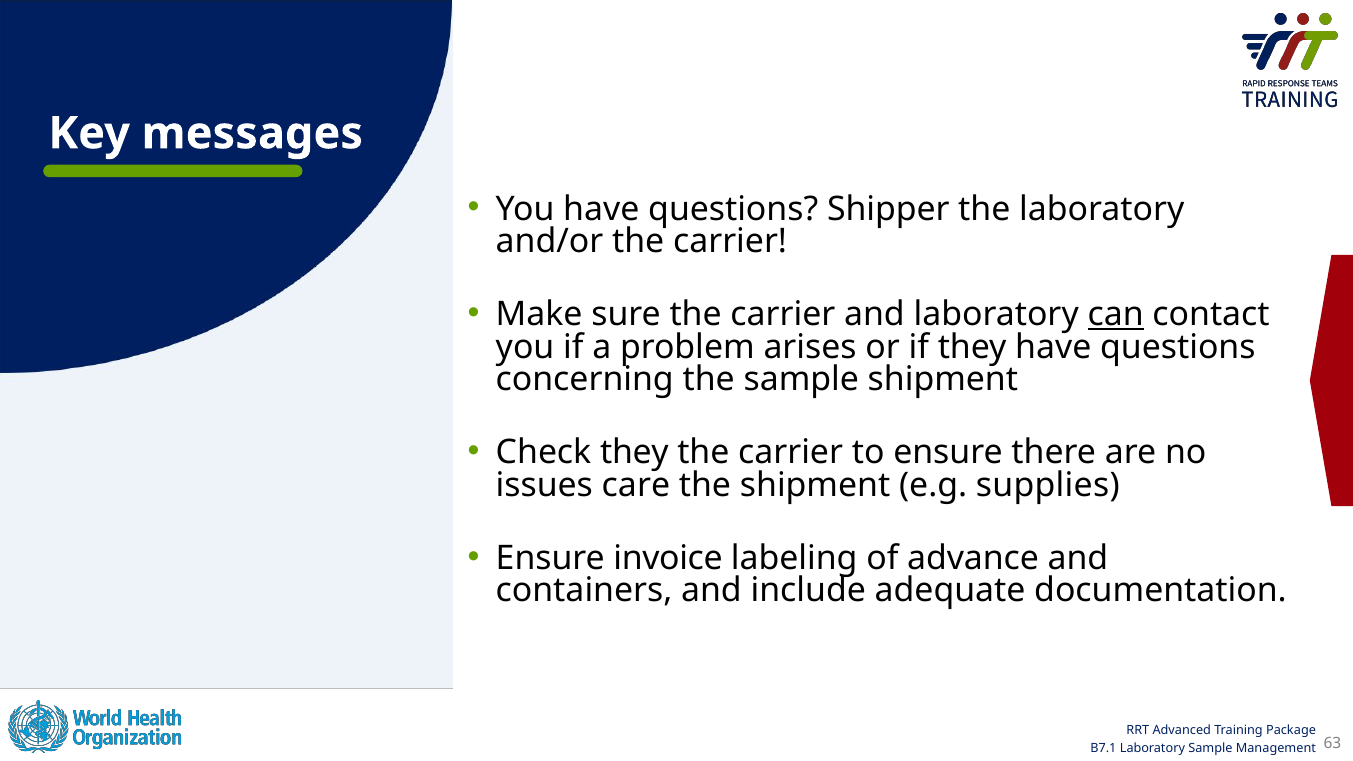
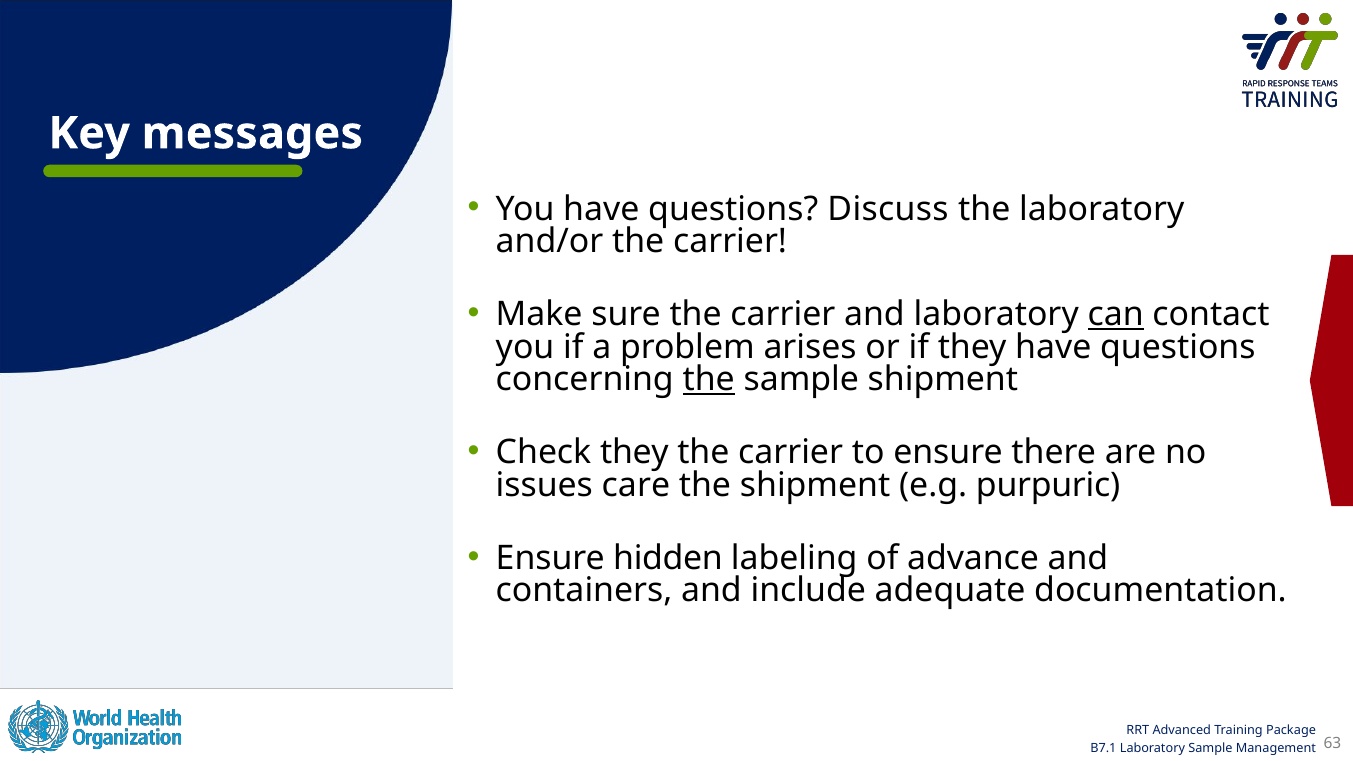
Shipper: Shipper -> Discuss (888, 209)
the underline: none -> present (709, 380)
supplies: supplies -> purpuric (1048, 485)
invoice: invoice -> hidden (668, 558)
